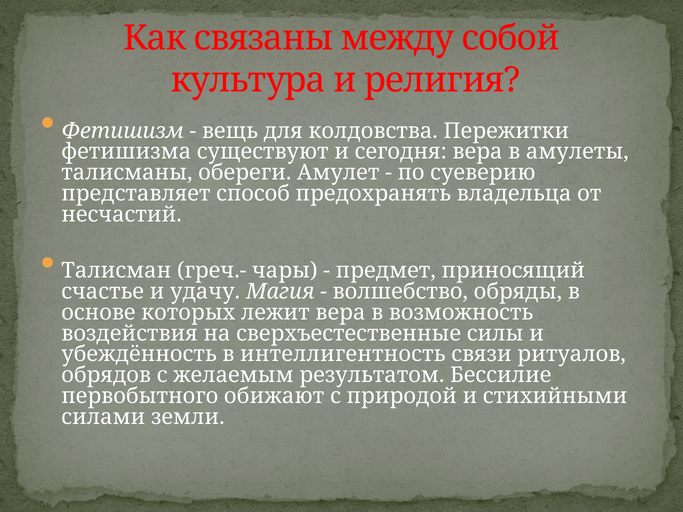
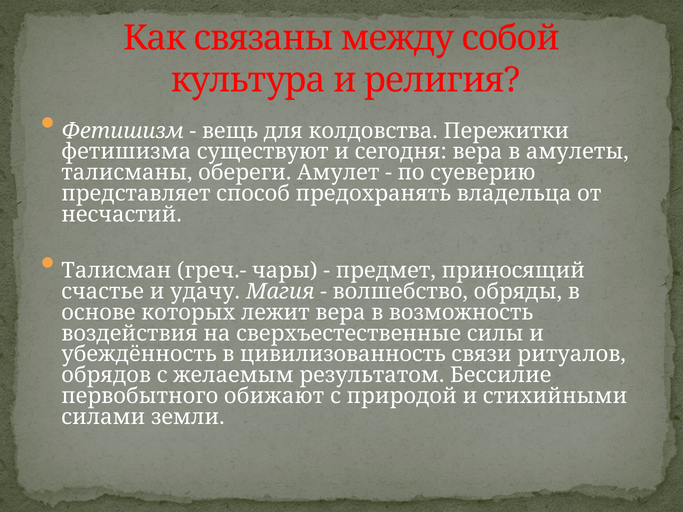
интеллигентность: интеллигентность -> цивилизованность (343, 354)
